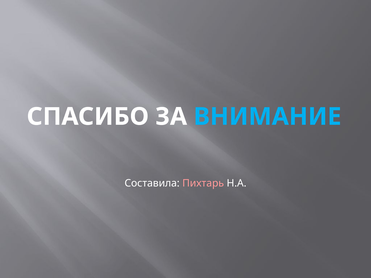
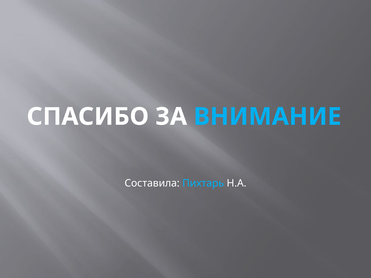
Пихтарь colour: pink -> light blue (203, 184)
